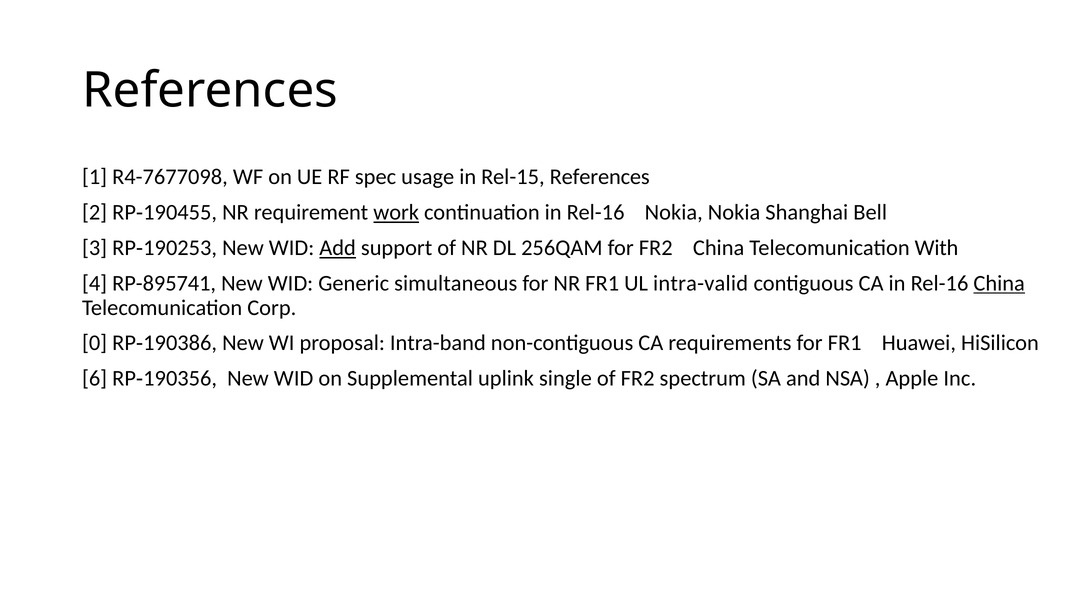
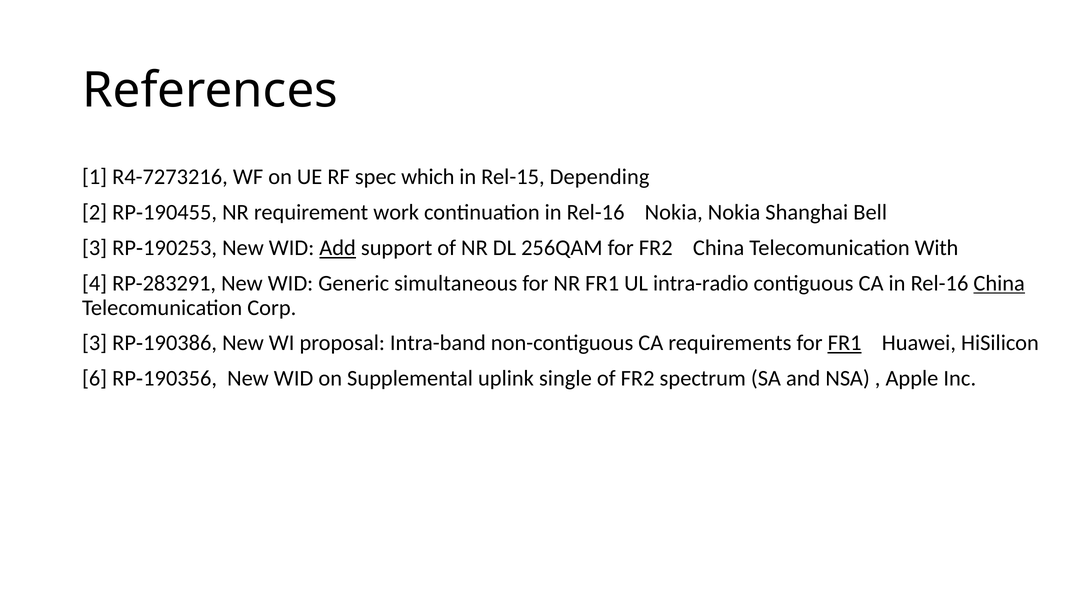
R4-7677098: R4-7677098 -> R4-7273216 (170, 177)
usage: usage -> which (428, 177)
Rel-15 References: References -> Depending (600, 177)
work underline: present -> none (396, 213)
RP-895741: RP-895741 -> RP-283291 (164, 284)
intra-valid: intra-valid -> intra-radio (701, 284)
0: 0 -> 3 (95, 343)
FR1 underline: none -> present (845, 343)
